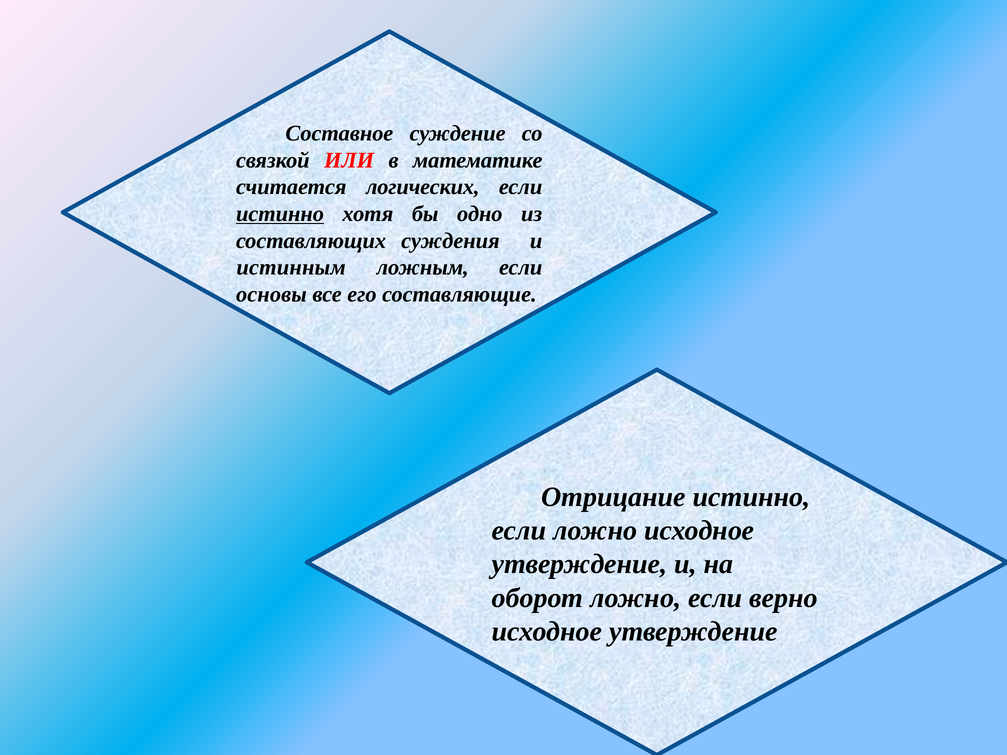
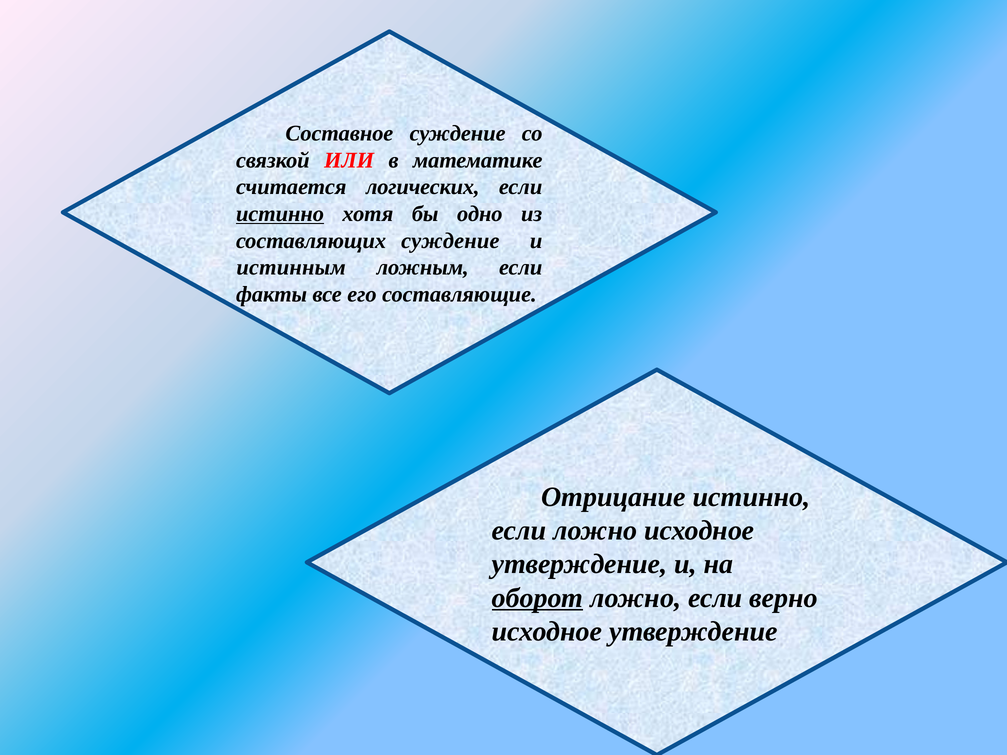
составляющих суждения: суждения -> суждение (450, 241)
основы: основы -> факты (272, 294)
оборот underline: none -> present (537, 598)
